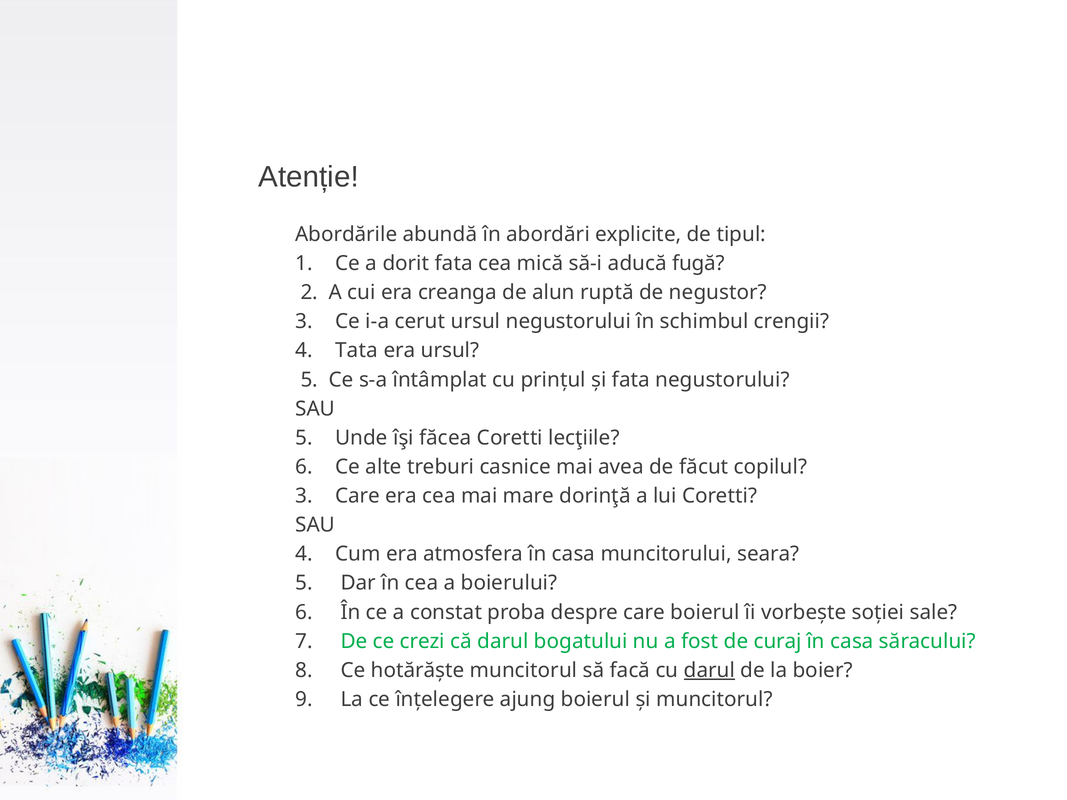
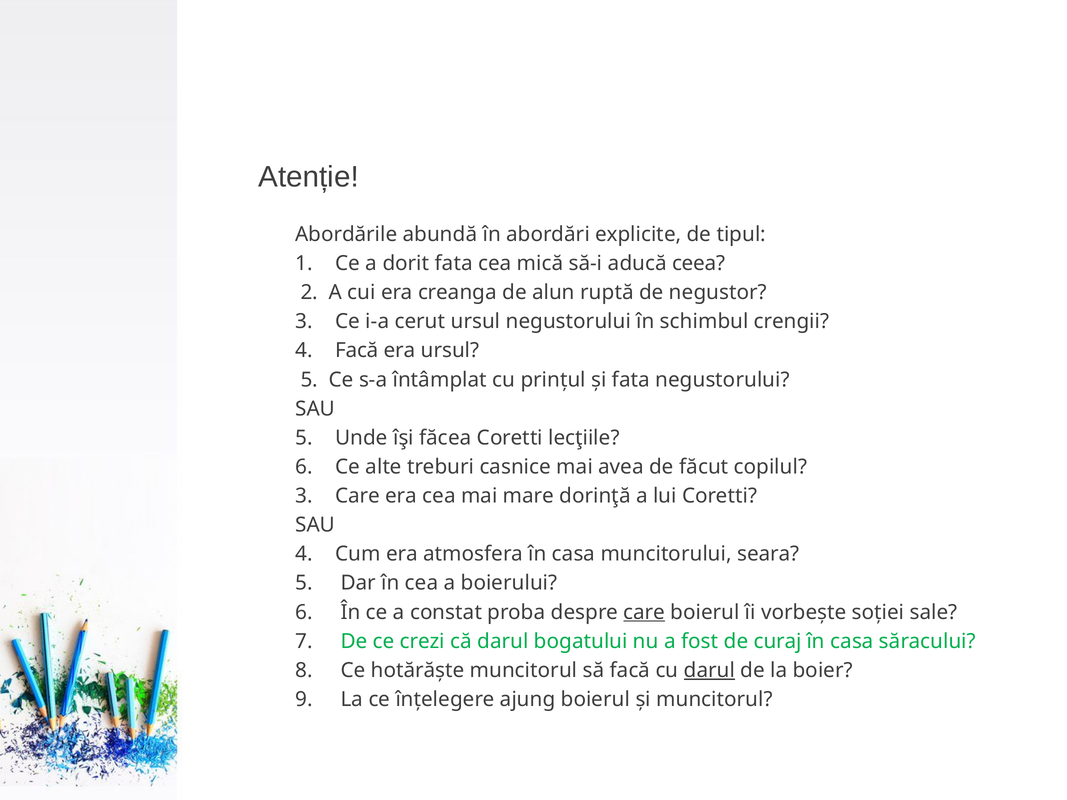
fugă: fugă -> ceea (699, 264)
Tata: Tata -> Facă (357, 351)
care underline: none -> present (644, 612)
